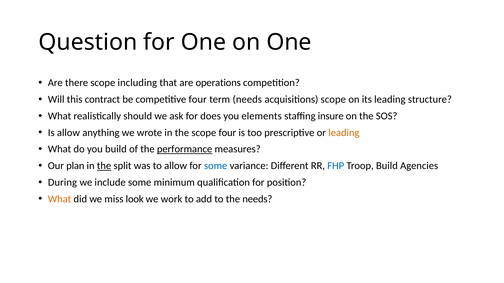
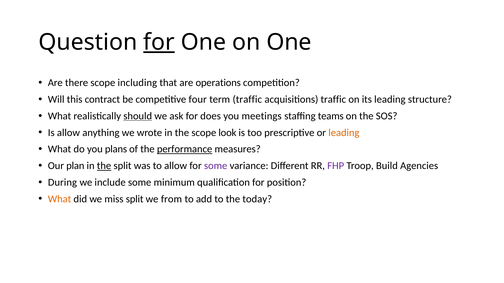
for underline: none -> present (159, 42)
term needs: needs -> traffic (247, 100)
acquisitions scope: scope -> traffic (333, 100)
should underline: none -> present (138, 116)
elements: elements -> meetings (262, 116)
insure: insure -> teams (331, 116)
scope four: four -> look (227, 133)
you build: build -> plans (116, 149)
some colour: blue -> purple (216, 166)
FHP colour: blue -> purple (336, 166)
miss look: look -> split (135, 199)
work: work -> from (171, 199)
the needs: needs -> today (257, 199)
